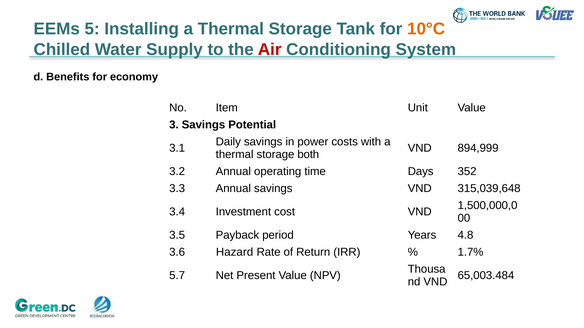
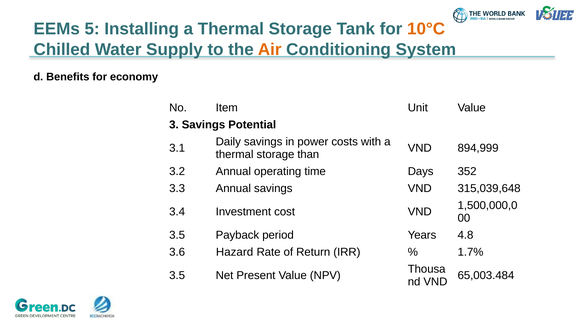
Air colour: red -> orange (270, 50)
both: both -> than (308, 155)
5.7: 5.7 -> 3.5 (177, 276)
